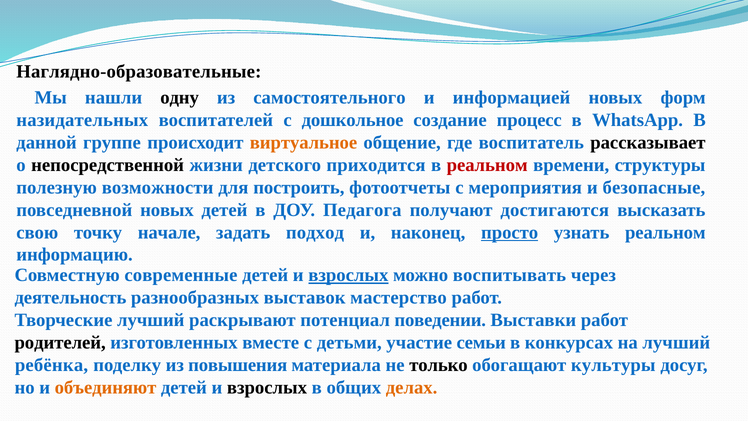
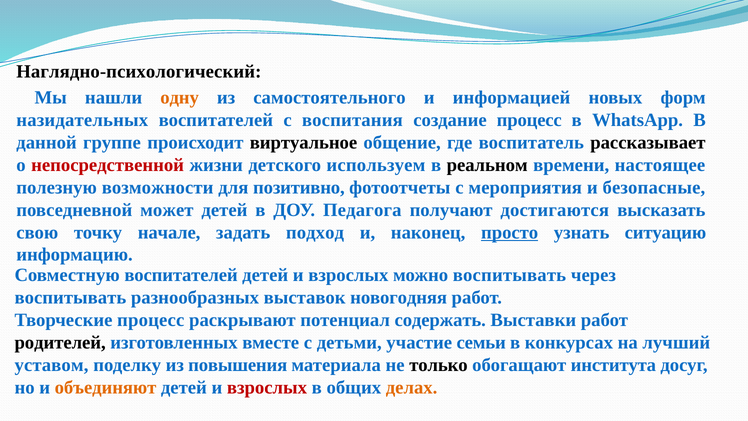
Наглядно-образовательные: Наглядно-образовательные -> Наглядно-психологический (139, 71)
одну colour: black -> orange (180, 98)
дошкольное: дошкольное -> воспитания (352, 120)
виртуальное colour: orange -> black (303, 142)
непосредственной colour: black -> red (108, 165)
приходится: приходится -> используем (376, 165)
реальном colour: red -> black (487, 165)
структуры: структуры -> настоящее (660, 165)
построить: построить -> позитивно (299, 187)
повседневной новых: новых -> может (167, 210)
узнать реальном: реальном -> ситуацию (665, 232)
Совместную современные: современные -> воспитателей (181, 275)
взрослых underline: present -> none (348, 275)
деятельность: деятельность -> воспитывать (70, 297)
мастерство: мастерство -> новогодняя (399, 297)
Творческие лучший: лучший -> процесс (151, 320)
поведении: поведении -> содержать (440, 320)
ребёнка: ребёнка -> уставом (52, 365)
культуры: культуры -> института (613, 365)
взрослых colour: black -> red (267, 387)
